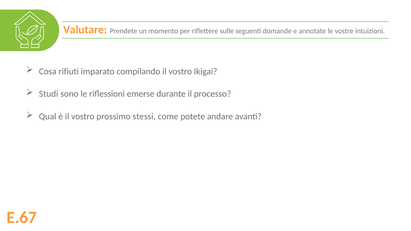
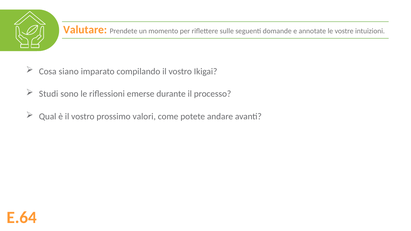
rifiuti: rifiuti -> siano (69, 71)
stessi: stessi -> valori (144, 117)
E.67: E.67 -> E.64 (22, 218)
